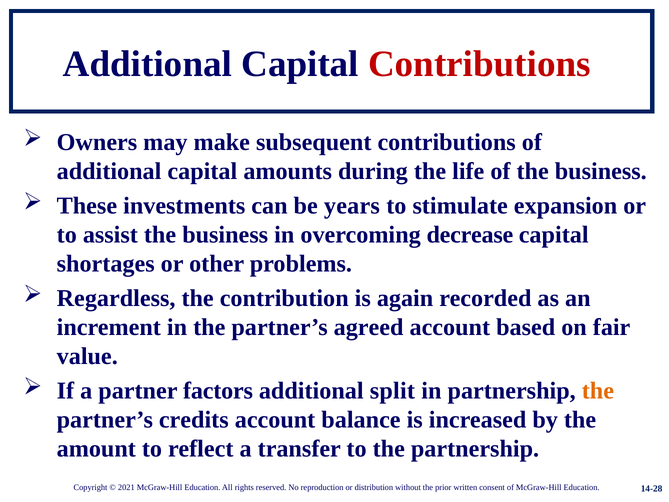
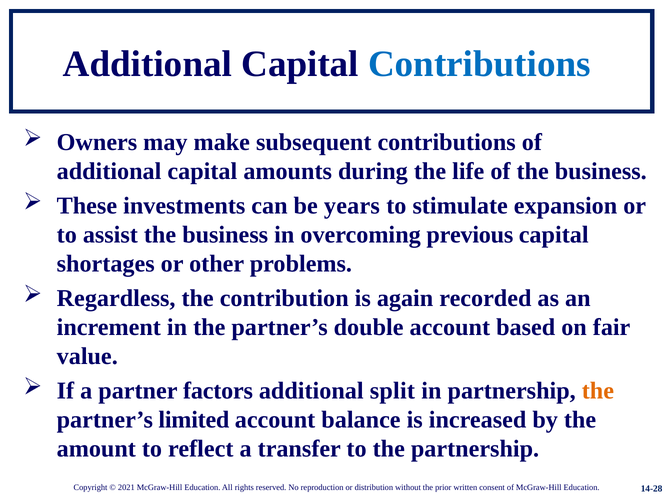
Contributions colour: red -> blue (479, 64)
decrease: decrease -> previous (470, 235)
agreed: agreed -> double (369, 327)
credits: credits -> limited (194, 420)
